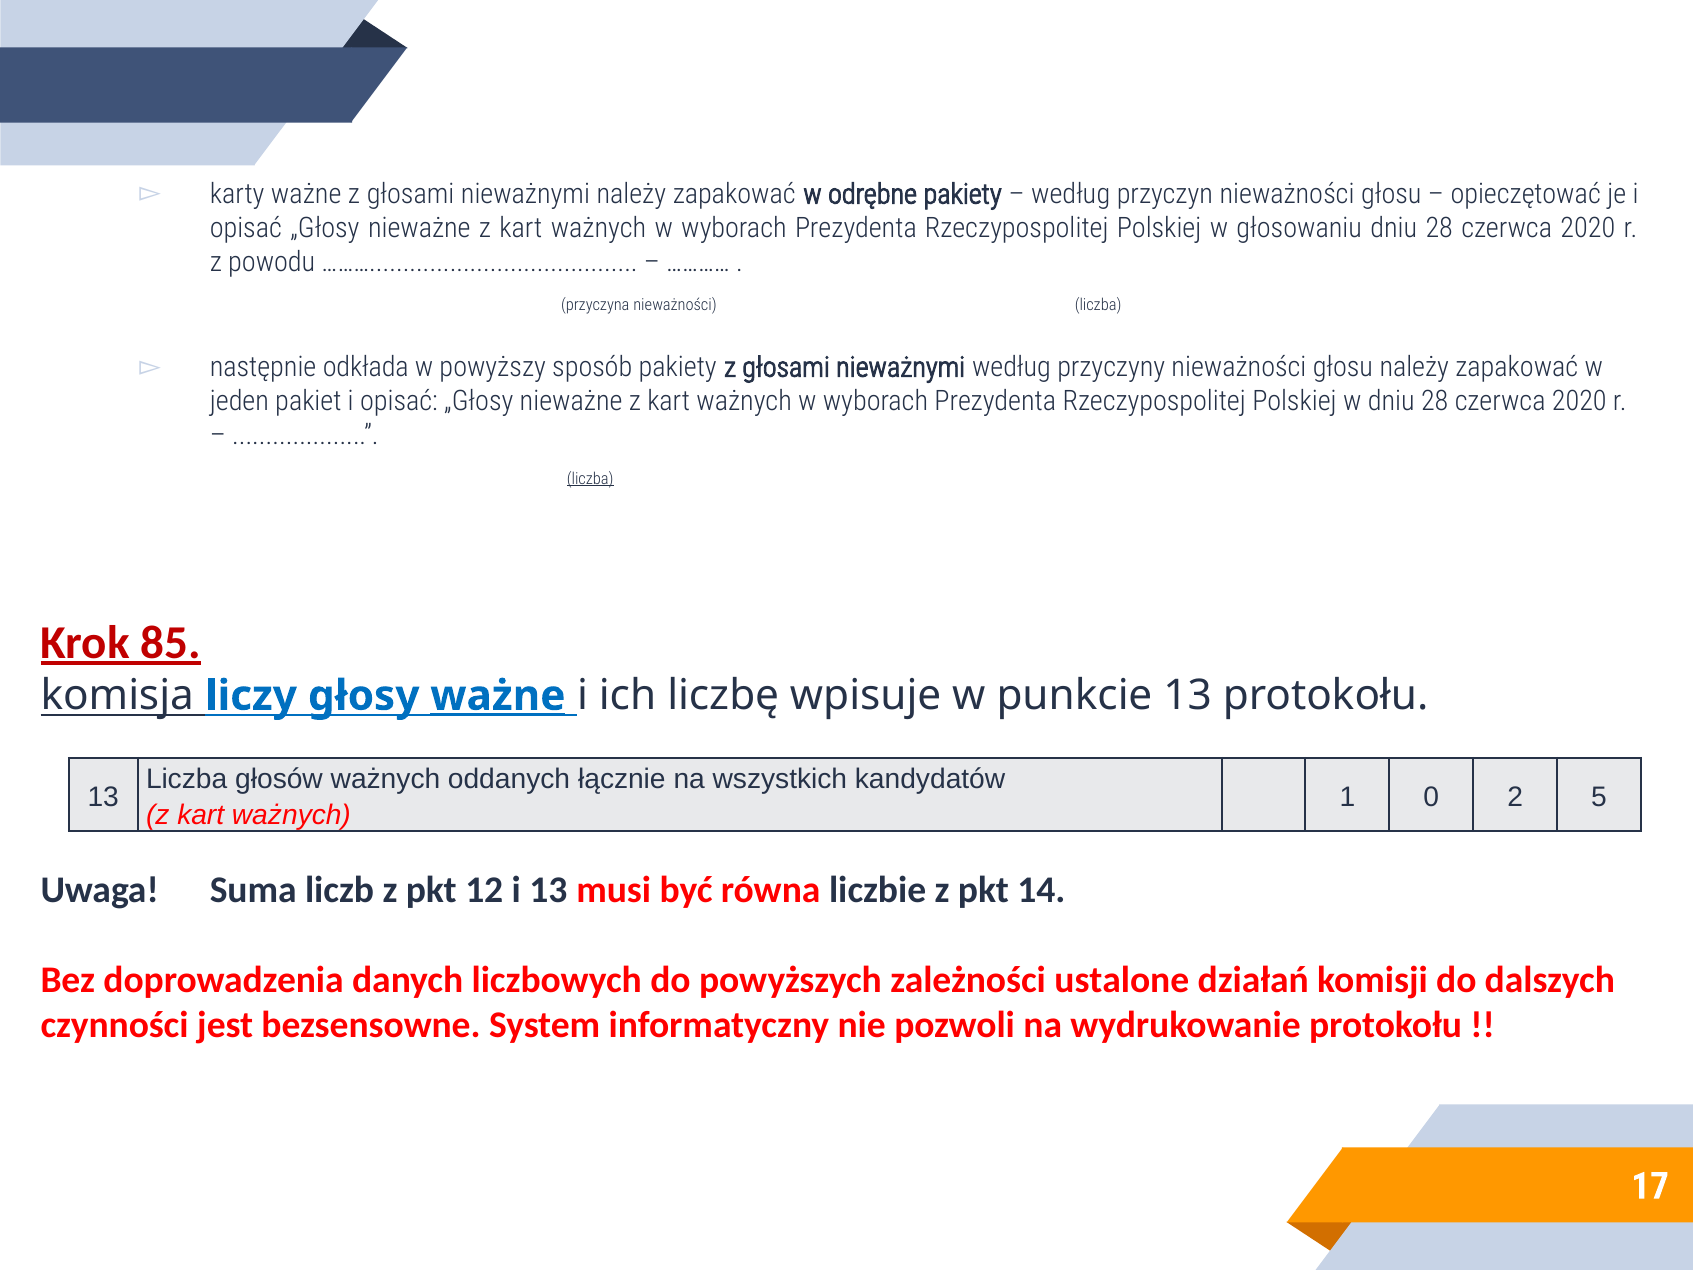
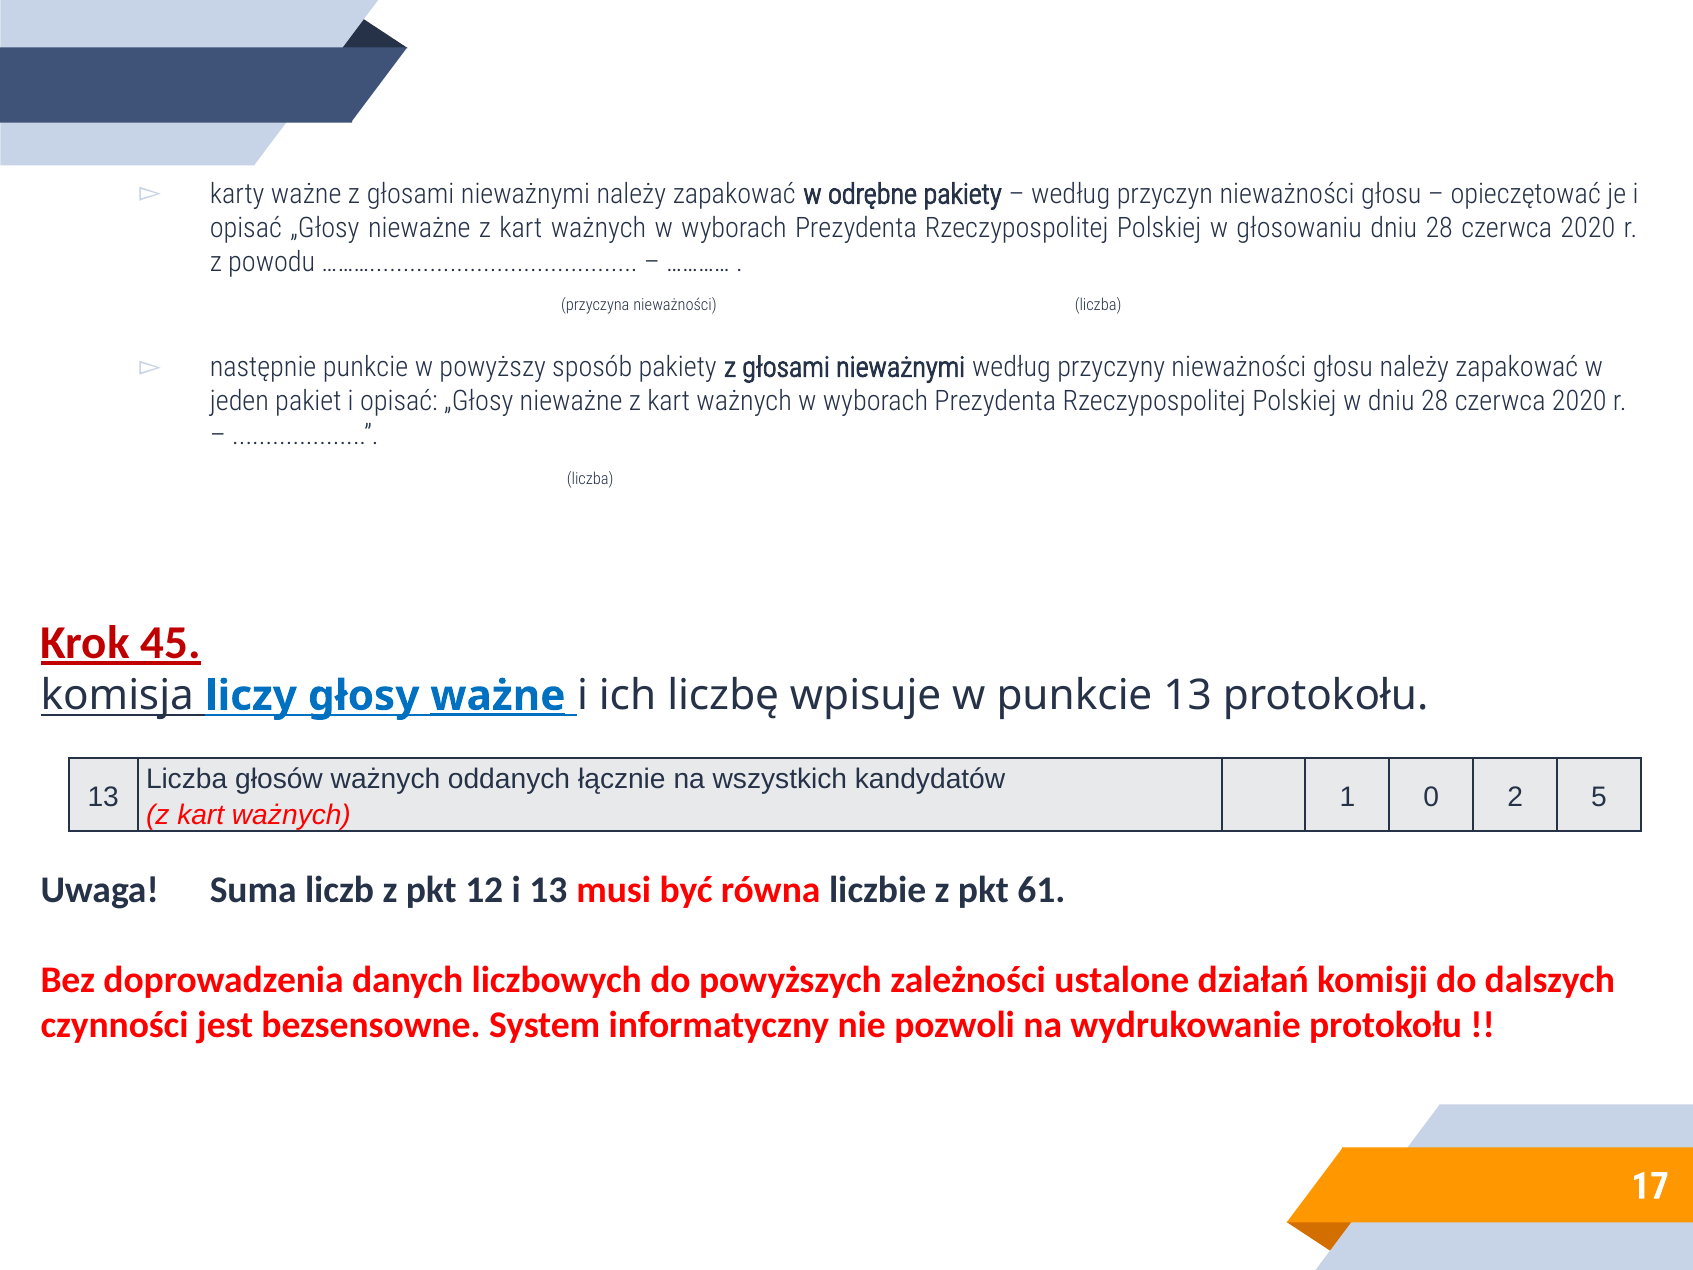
następnie odkłada: odkłada -> punkcie (366, 367)
liczba underline: present -> none (590, 478)
85: 85 -> 45 (171, 642)
14: 14 -> 61 (1041, 890)
